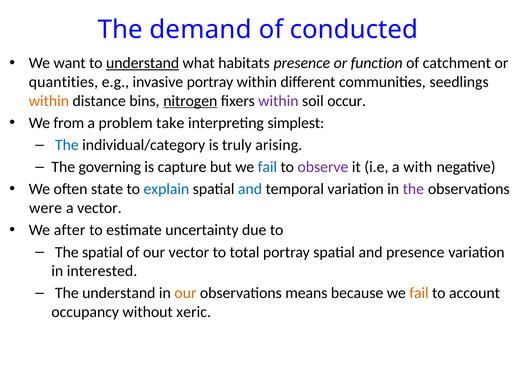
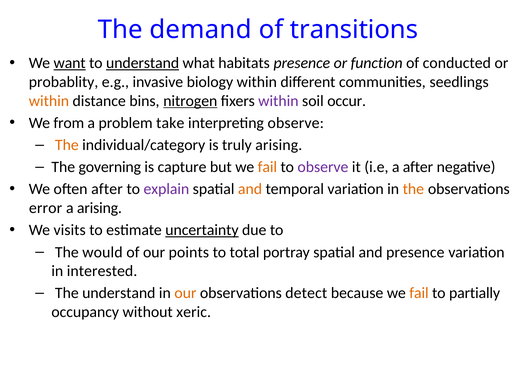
conducted: conducted -> transitions (354, 30)
want underline: none -> present (70, 63)
catchment: catchment -> conducted (457, 63)
quantities: quantities -> probablity (64, 82)
invasive portray: portray -> biology (210, 82)
interpreting simplest: simplest -> observe (296, 123)
The colour: blue -> orange (67, 145)
fail colour: blue -> orange (267, 167)
a with: with -> after (418, 167)
often state: state -> after (107, 189)
explain colour: blue -> purple (166, 189)
and colour: blue -> orange (250, 189)
the colour: purple -> orange (413, 189)
were: were -> error (46, 208)
a vector: vector -> arising (99, 208)
after: after -> visits (70, 230)
uncertainty underline: none -> present (202, 230)
The spatial: spatial -> would (102, 252)
our vector: vector -> points (189, 252)
means: means -> detect (306, 293)
account: account -> partially (475, 293)
